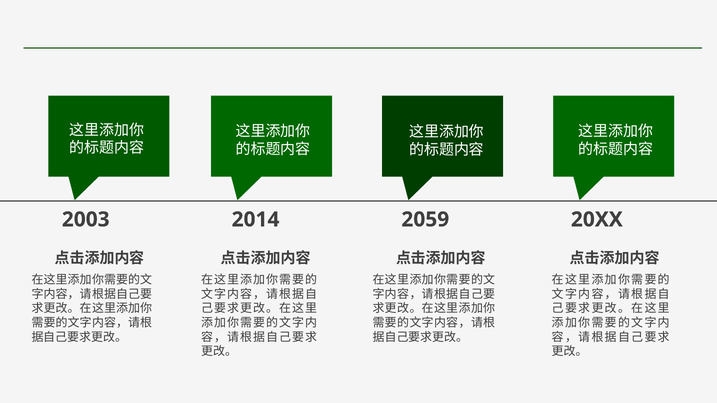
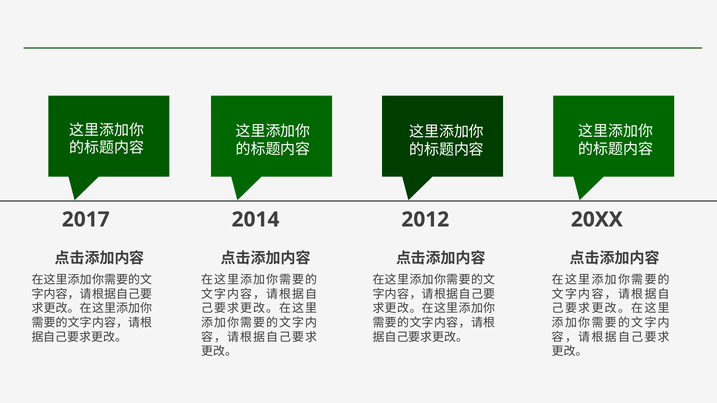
2003: 2003 -> 2017 (86, 220)
2059: 2059 -> 2012 (425, 220)
